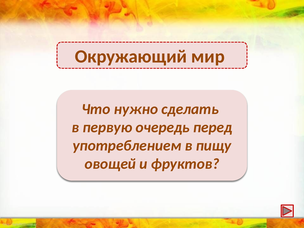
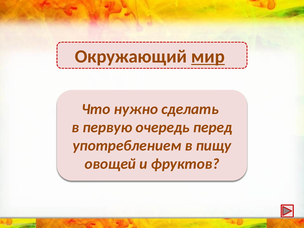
мир underline: none -> present (208, 57)
